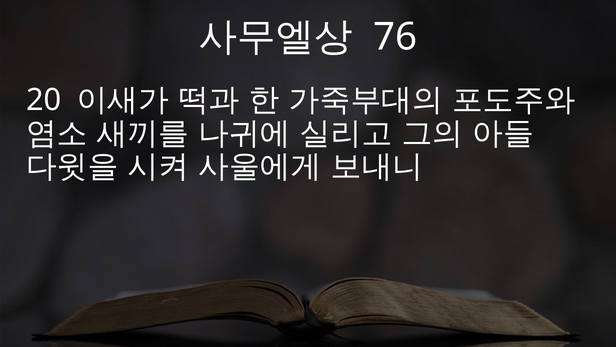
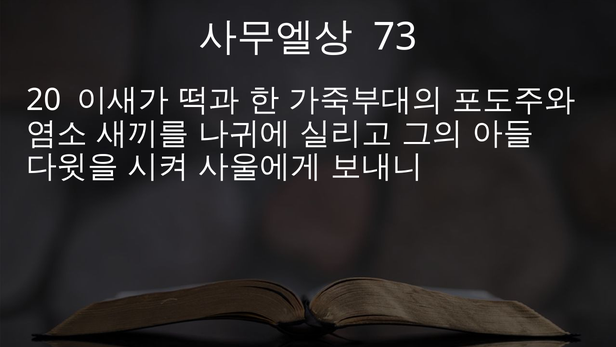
76: 76 -> 73 (395, 37)
